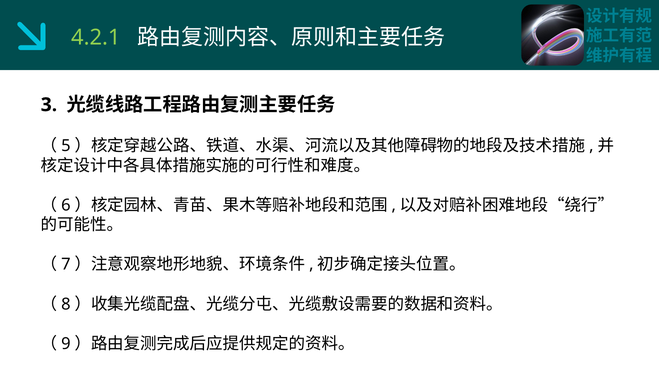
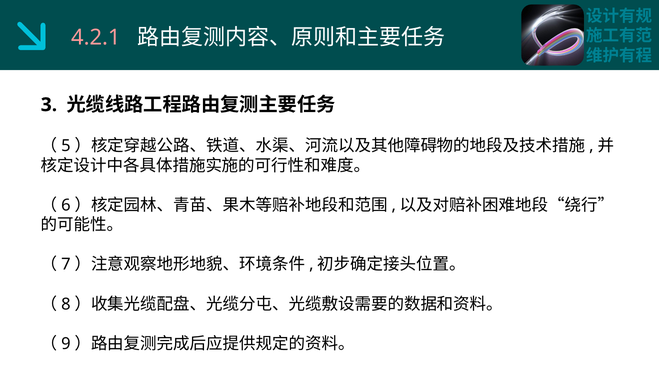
4.2.1 colour: light green -> pink (96, 37)
